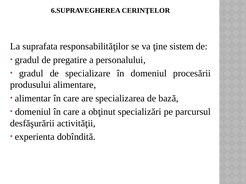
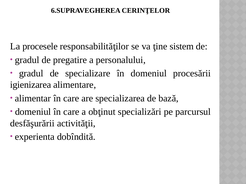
suprafata: suprafata -> procesele (40, 47)
produsului: produsului -> igienizarea (31, 85)
